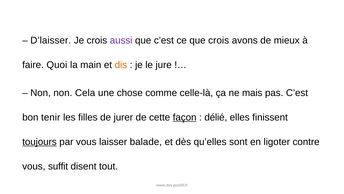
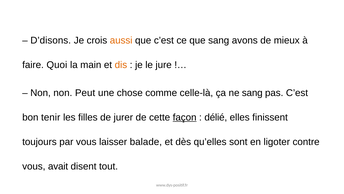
D’laisser: D’laisser -> D’disons (51, 40)
aussi colour: purple -> orange (121, 40)
que crois: crois -> sang (219, 40)
Cela: Cela -> Peut (85, 93)
ne mais: mais -> sang (252, 93)
toujours underline: present -> none (39, 141)
suffit: suffit -> avait (58, 166)
